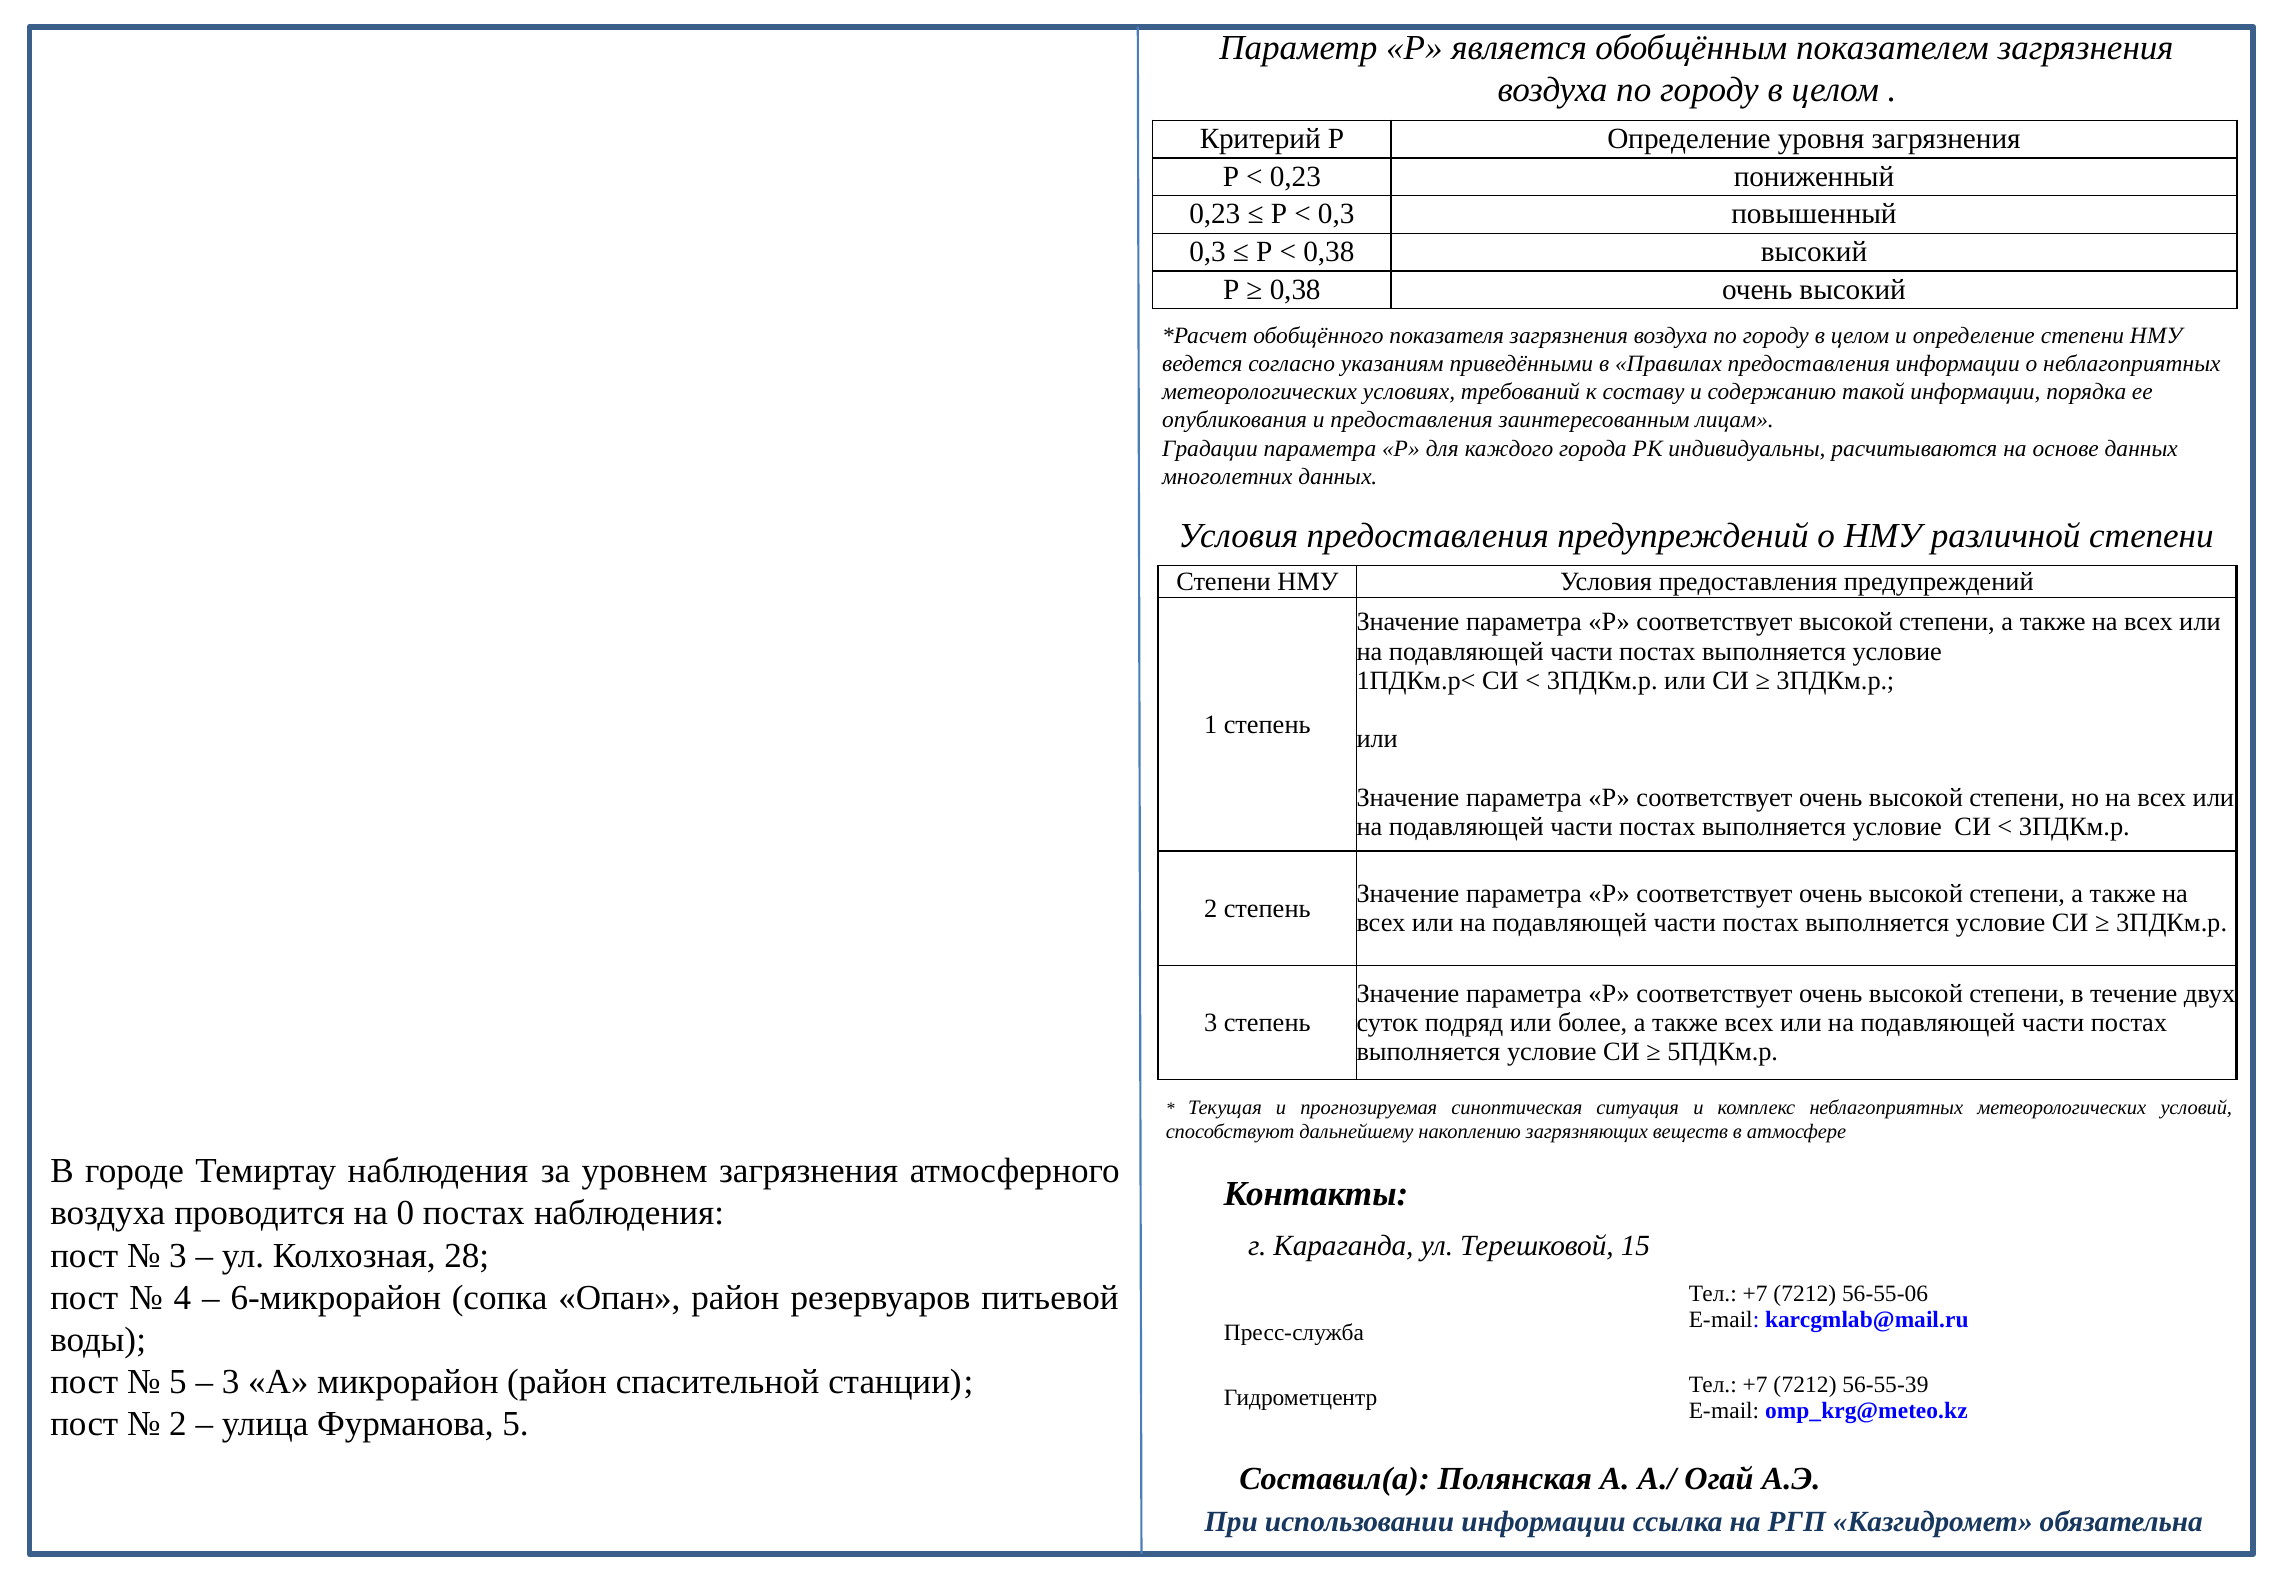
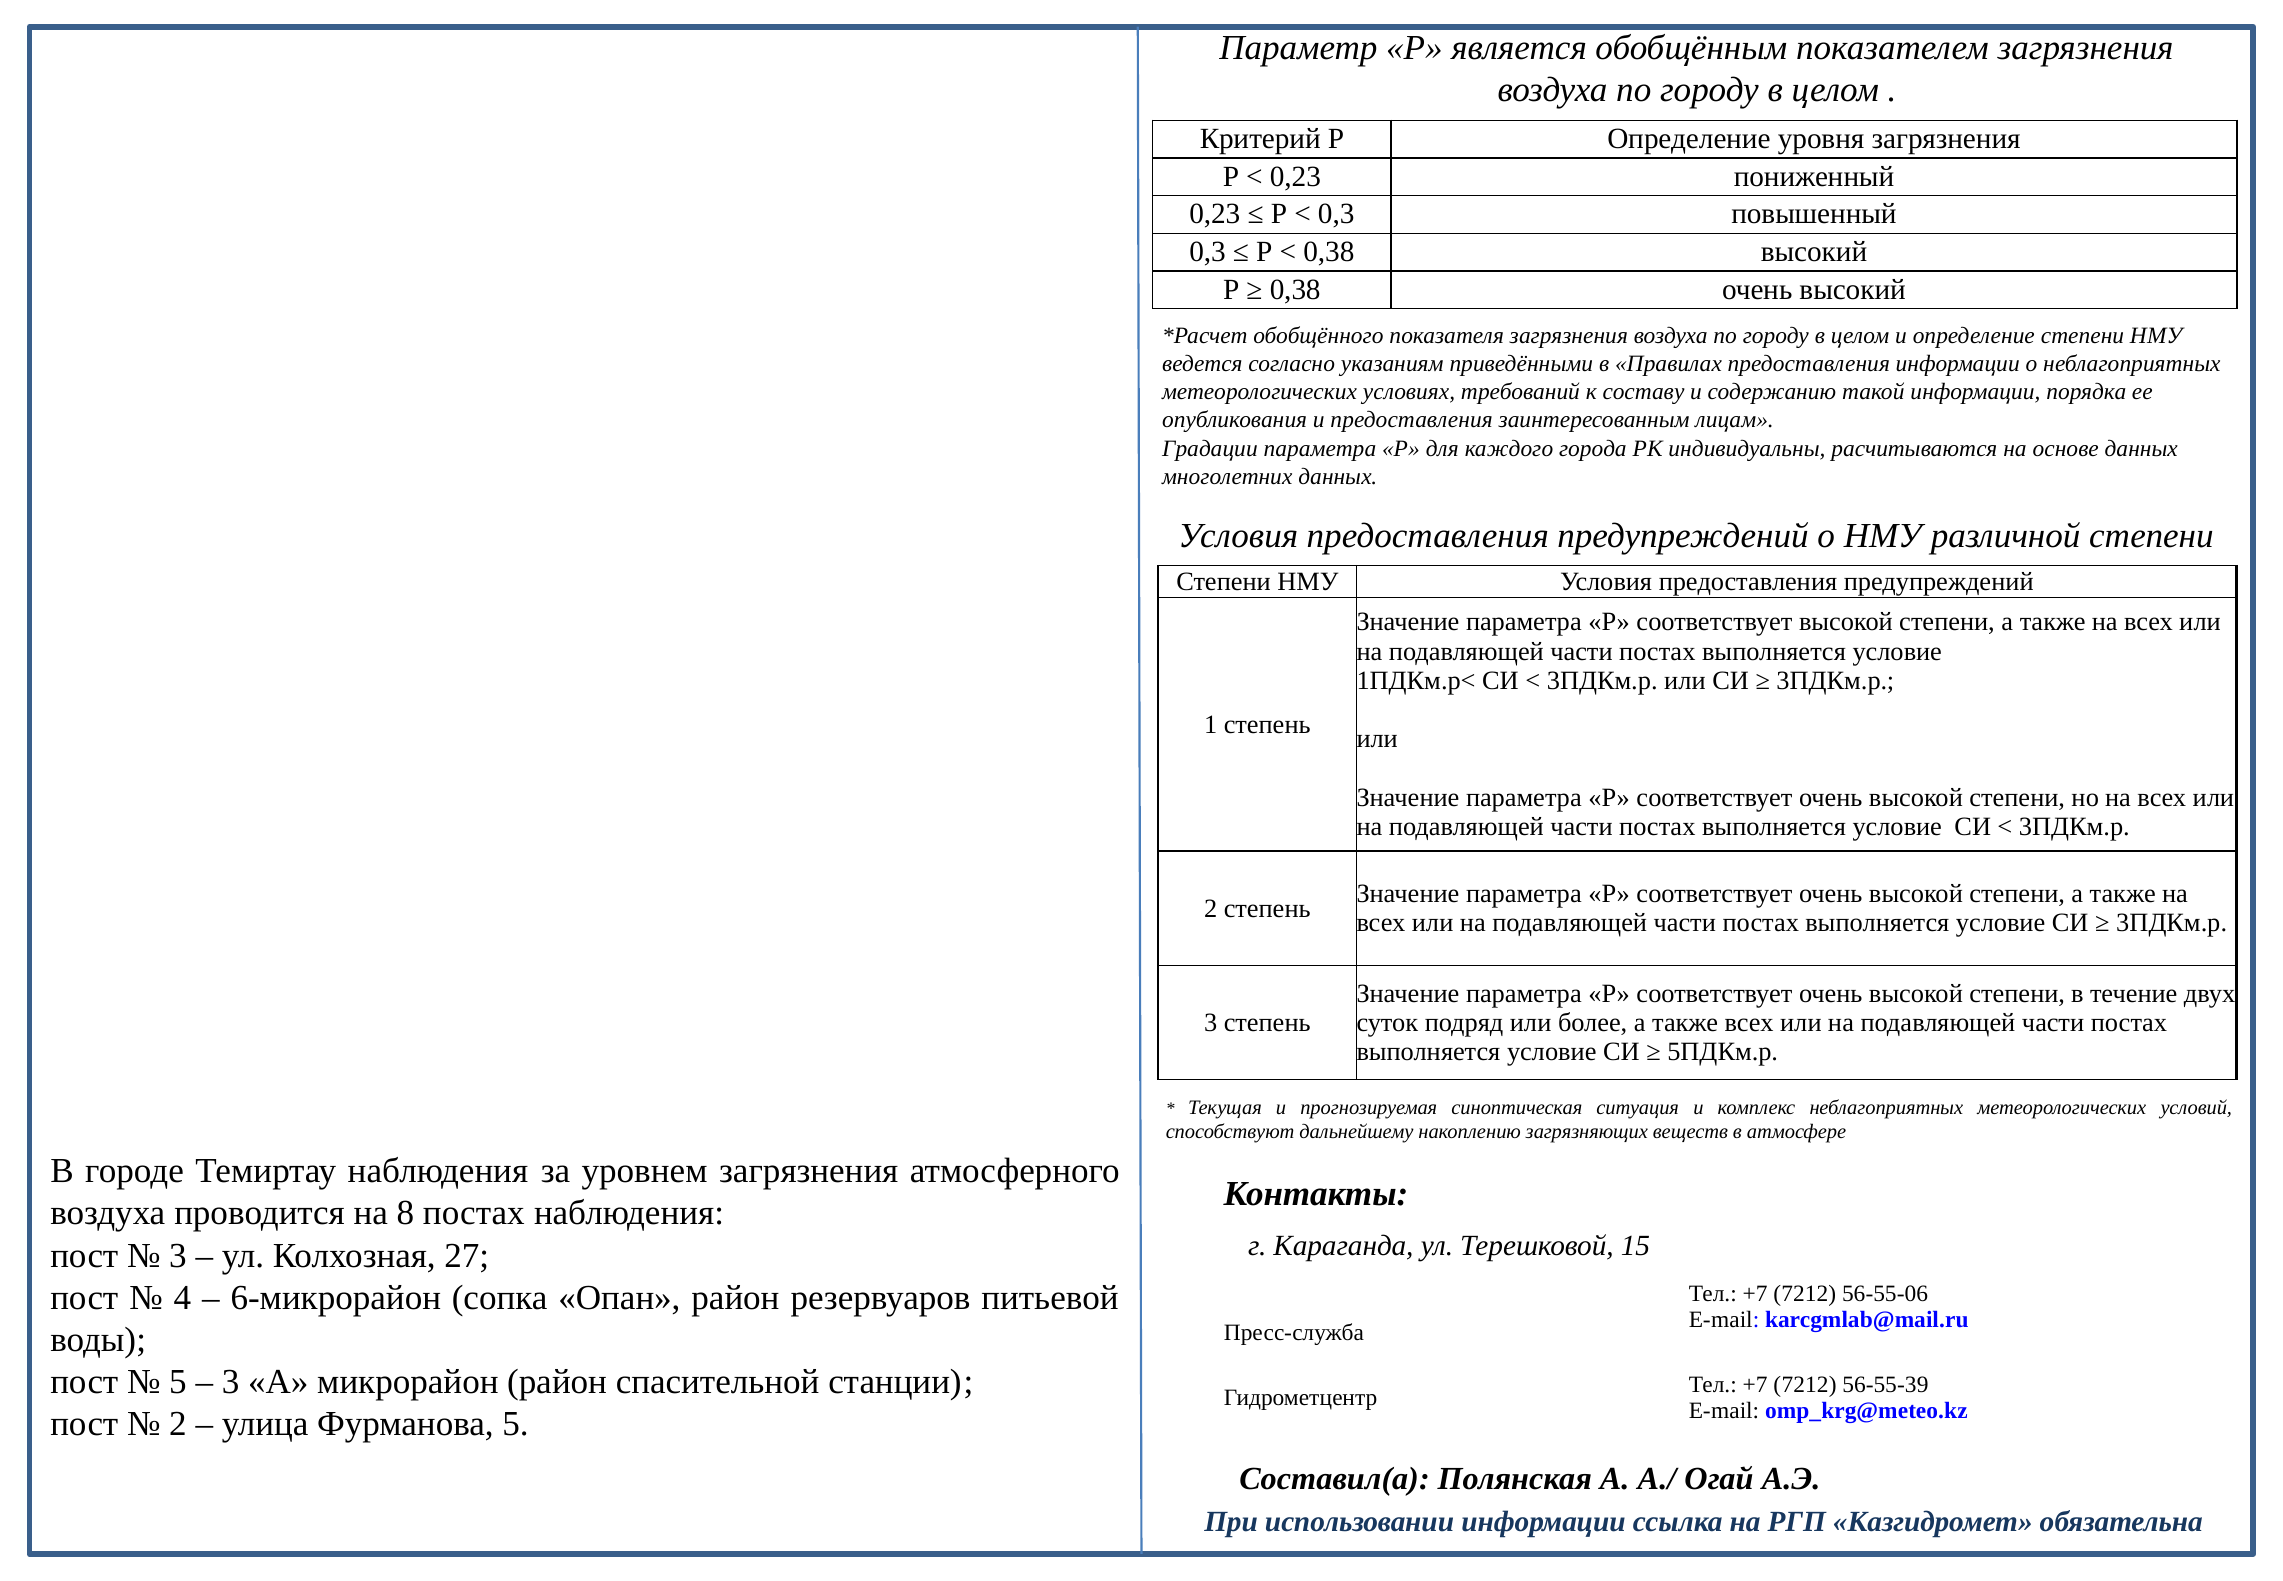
0: 0 -> 8 (405, 1213)
28: 28 -> 27 (467, 1255)
